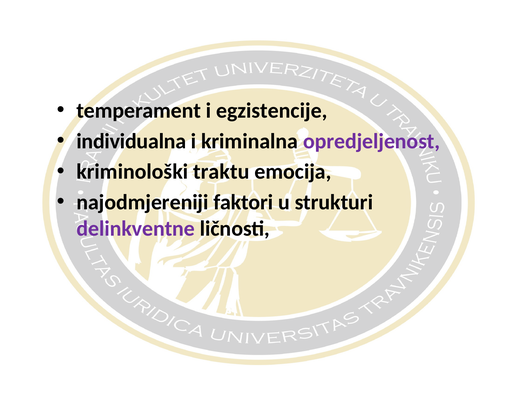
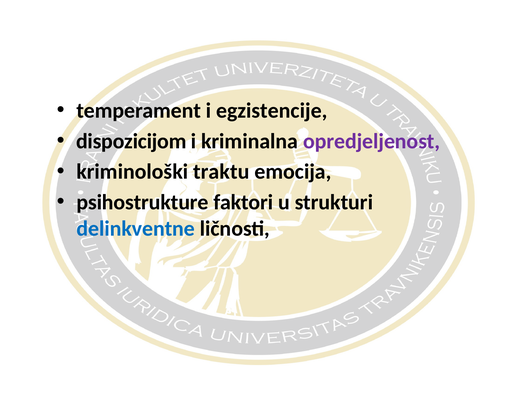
individualna: individualna -> dispozicijom (131, 141)
najodmjereniji: najodmjereniji -> psihostrukture (143, 202)
delinkventne colour: purple -> blue (136, 228)
